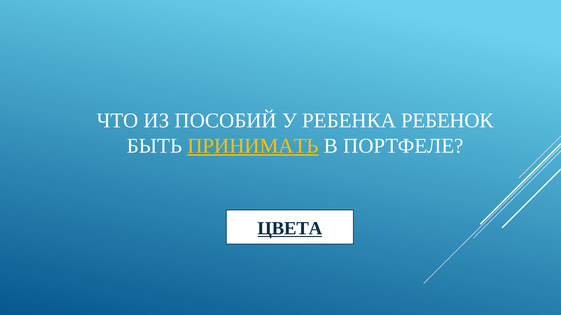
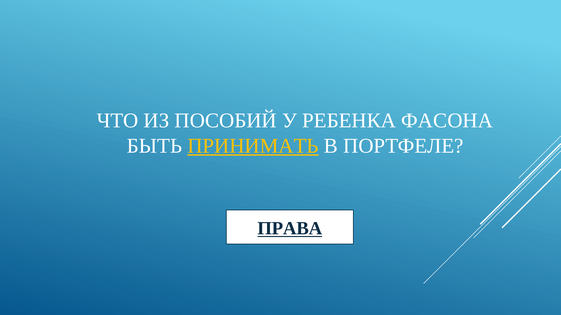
РЕБЕНОК: РЕБЕНОК -> ФАСОНА (447, 121)
ЦВЕТА: ЦВЕТА -> ПРАВА (290, 229)
